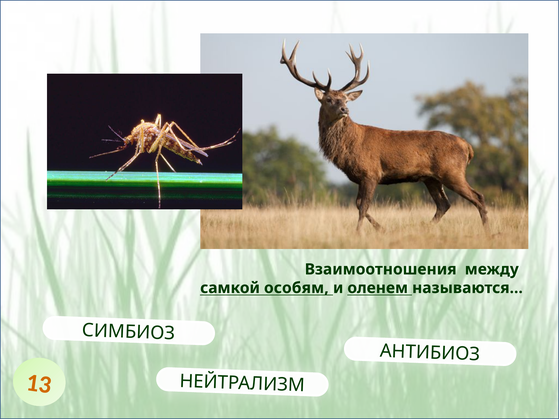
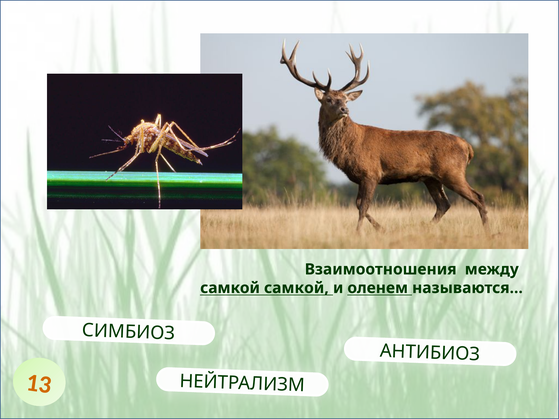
особям: особям -> самкой (296, 288)
